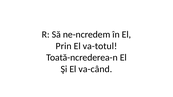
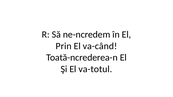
va-totul: va-totul -> va-când (100, 46)
va-când: va-când -> va-totul (95, 69)
